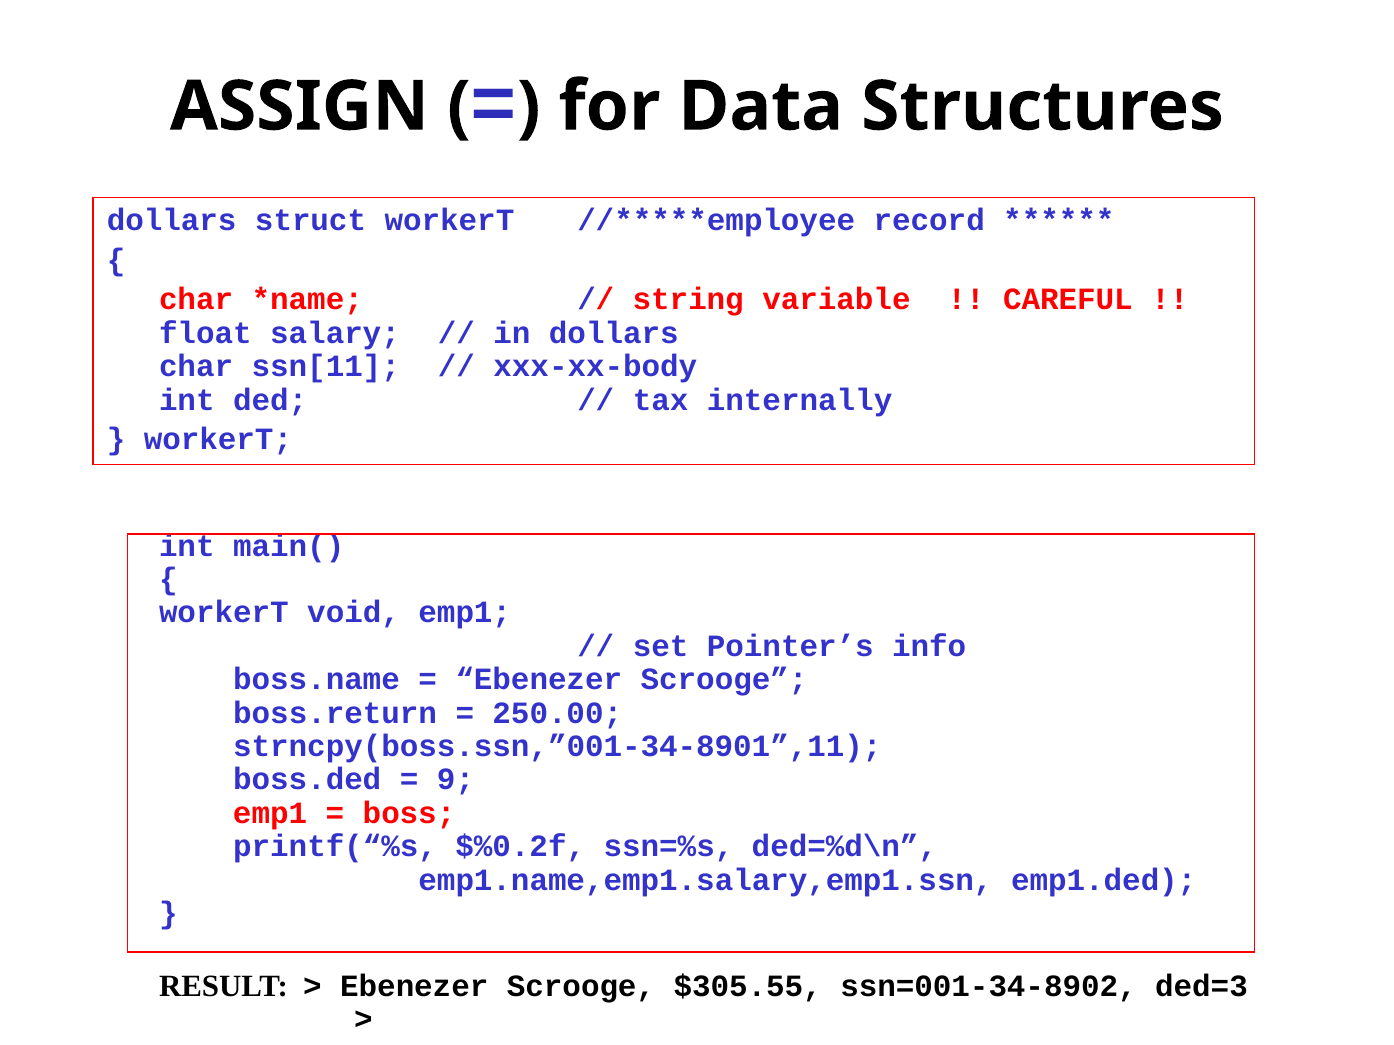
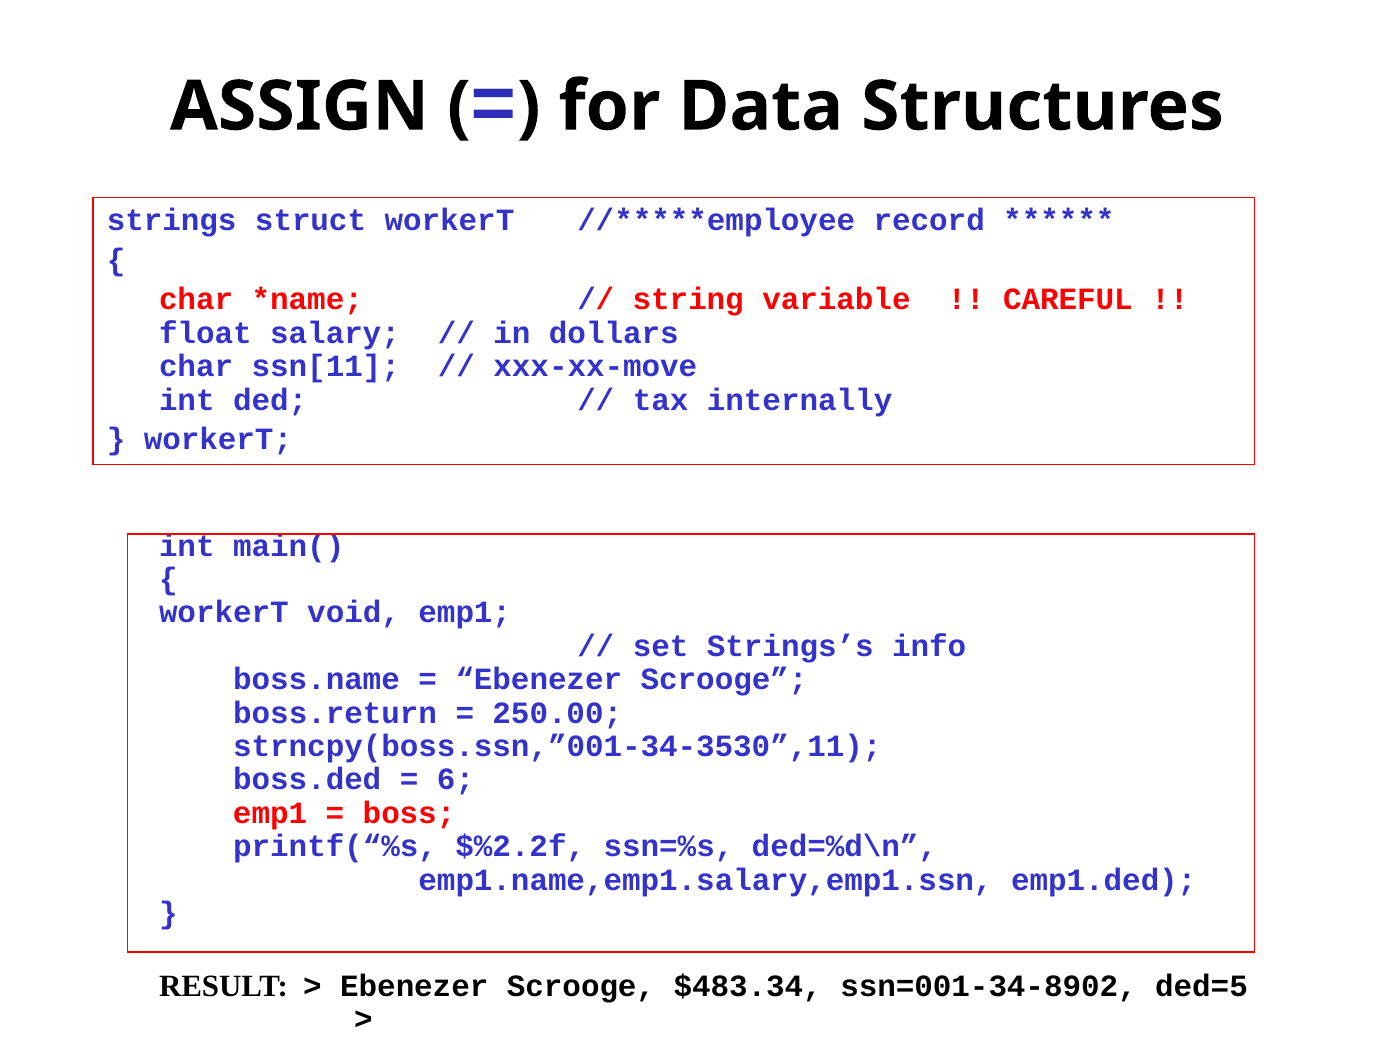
dollars: dollars -> strings (172, 221)
xxx-xx-body: xxx-xx-body -> xxx-xx-move (595, 367)
Pointer’s: Pointer’s -> Strings’s (790, 646)
strncpy(boss.ssn,”001-34-8901”,11: strncpy(boss.ssn,”001-34-8901”,11 -> strncpy(boss.ssn,”001-34-3530”,11 (557, 747)
9: 9 -> 6 (456, 780)
$%0.2f: $%0.2f -> $%2.2f (520, 847)
$305.55: $305.55 -> $483.34 (748, 987)
ded=3: ded=3 -> ded=5 (1202, 987)
